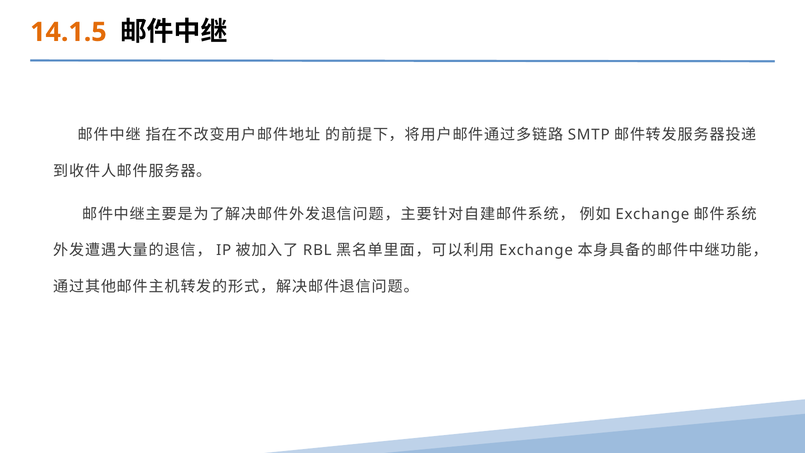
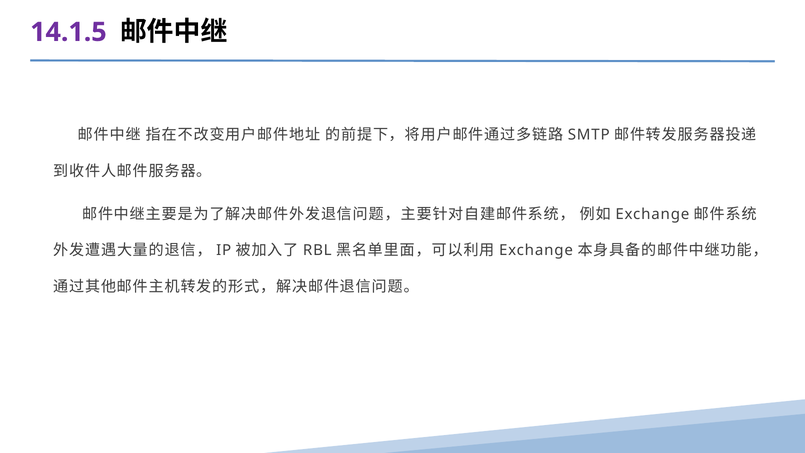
14.1.5 colour: orange -> purple (68, 32)
